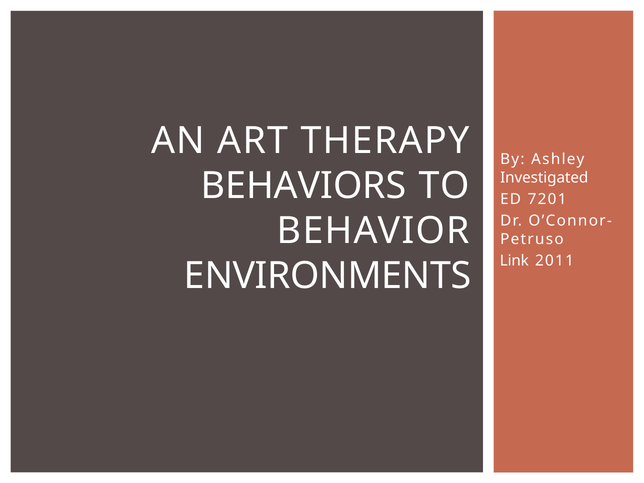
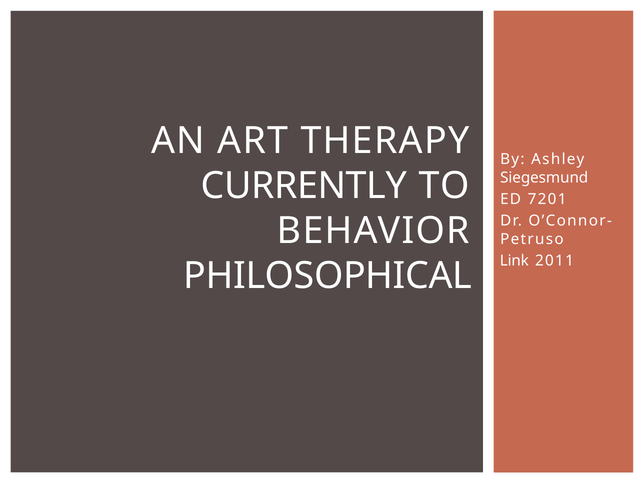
Investigated: Investigated -> Siegesmund (544, 178)
BEHAVIORS: BEHAVIORS -> CURRENTLY (304, 186)
ENVIRONMENTS: ENVIRONMENTS -> PHILOSOPHICAL (328, 276)
